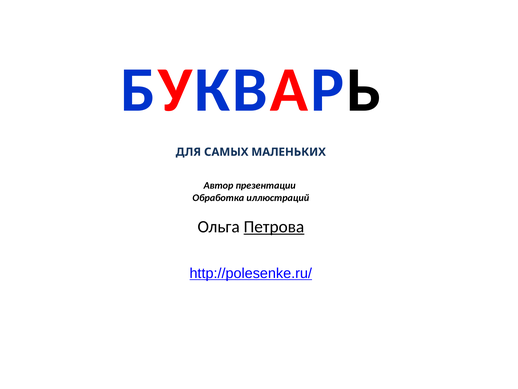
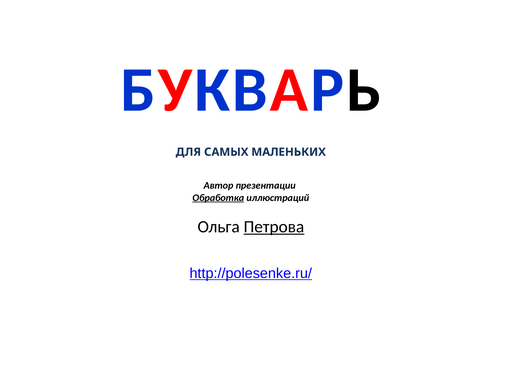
Обработка underline: none -> present (218, 197)
